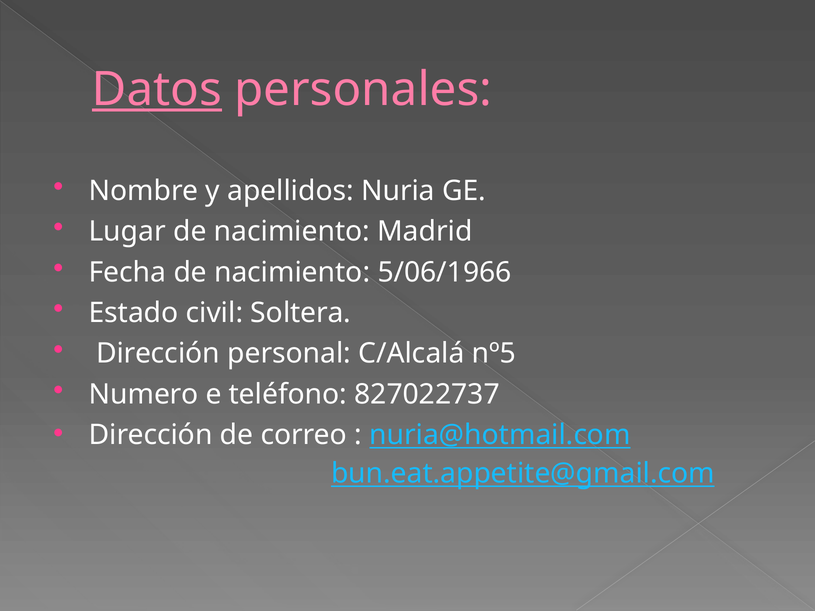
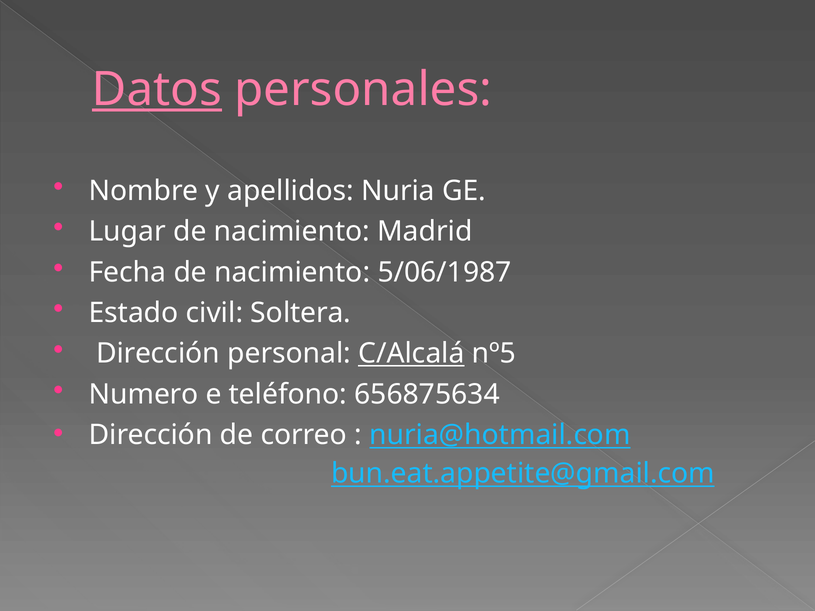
5/06/1966: 5/06/1966 -> 5/06/1987 (445, 272)
C/Alcalá underline: none -> present (411, 354)
827022737: 827022737 -> 656875634 (427, 395)
